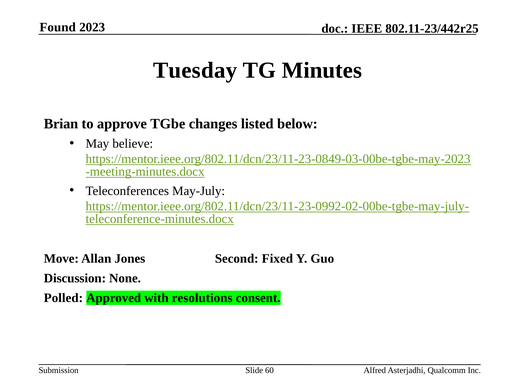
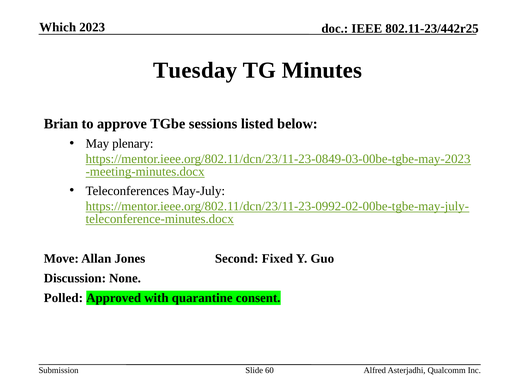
Found: Found -> Which (58, 27)
changes: changes -> sessions (213, 124)
believe: believe -> plenary (133, 144)
resolutions: resolutions -> quarantine (202, 298)
